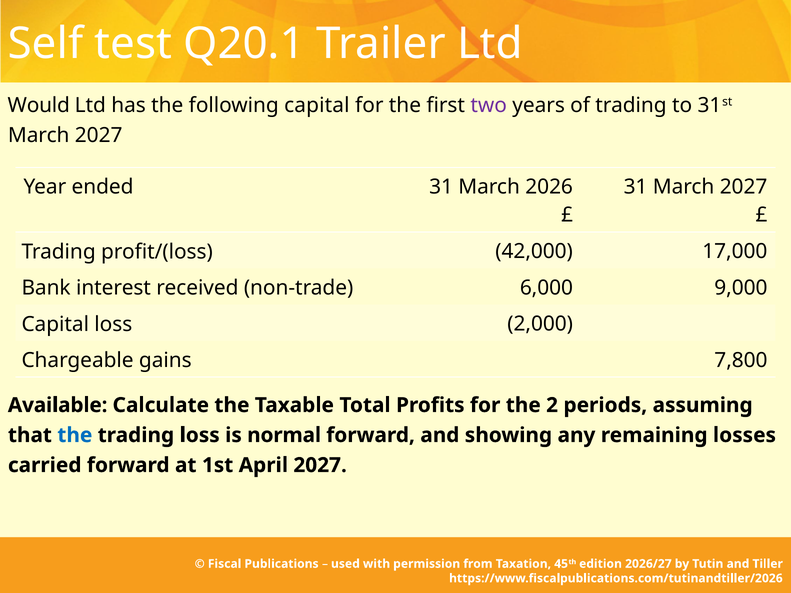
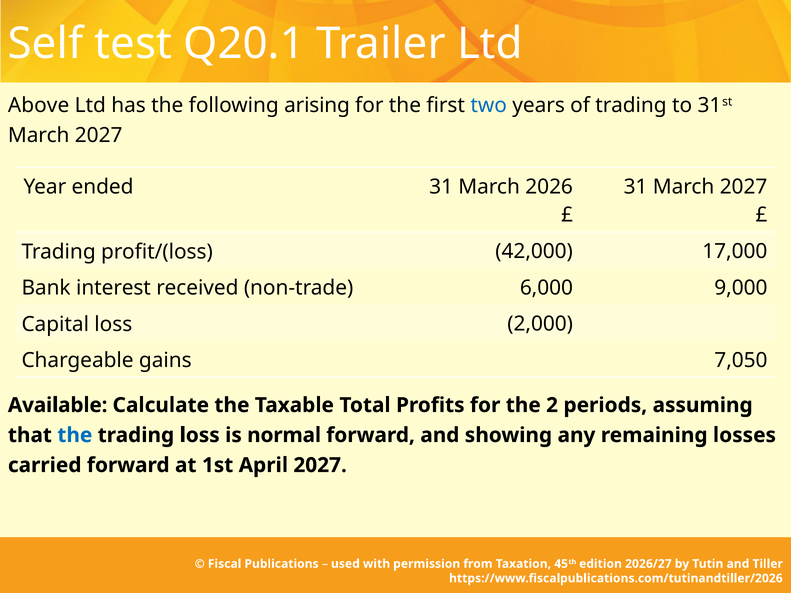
Would: Would -> Above (39, 105)
following capital: capital -> arising (317, 105)
two colour: purple -> blue (489, 105)
7,800: 7,800 -> 7,050 (741, 360)
